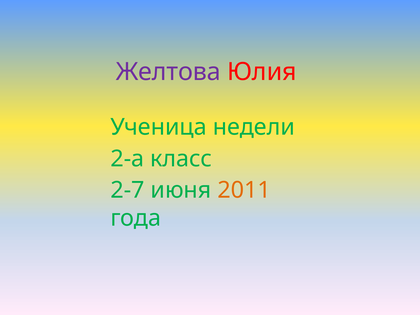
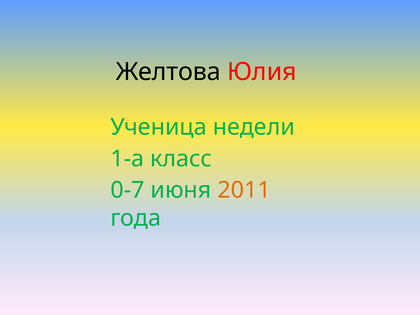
Желтова colour: purple -> black (168, 72)
2-а: 2-а -> 1-а (127, 159)
2-7: 2-7 -> 0-7 (127, 190)
